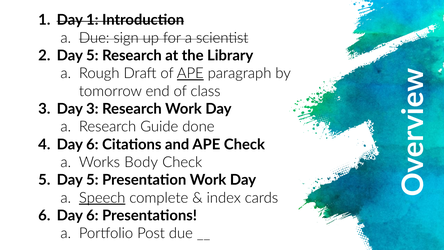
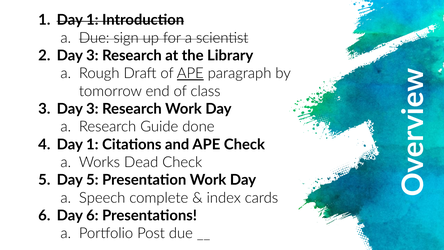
2 Day 5: 5 -> 3 (92, 56)
4 Day 6: 6 -> 1 (92, 144)
Body: Body -> Dead (141, 162)
Speech underline: present -> none (102, 198)
